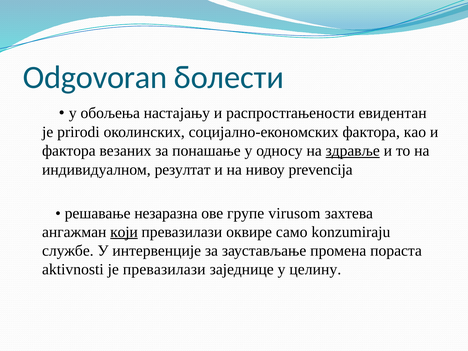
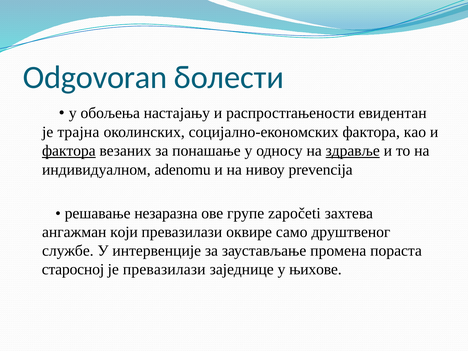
prirodi: prirodi -> трајна (78, 132)
фактора underline: none -> present (69, 151)
резултат: резултат -> adenomu (183, 170)
virusom: virusom -> započeti (294, 213)
који underline: present -> none (124, 232)
konzumiraju: konzumiraju -> друштвеног (351, 232)
aktivnosti: aktivnosti -> старосној (73, 269)
целину: целину -> њихове (315, 269)
